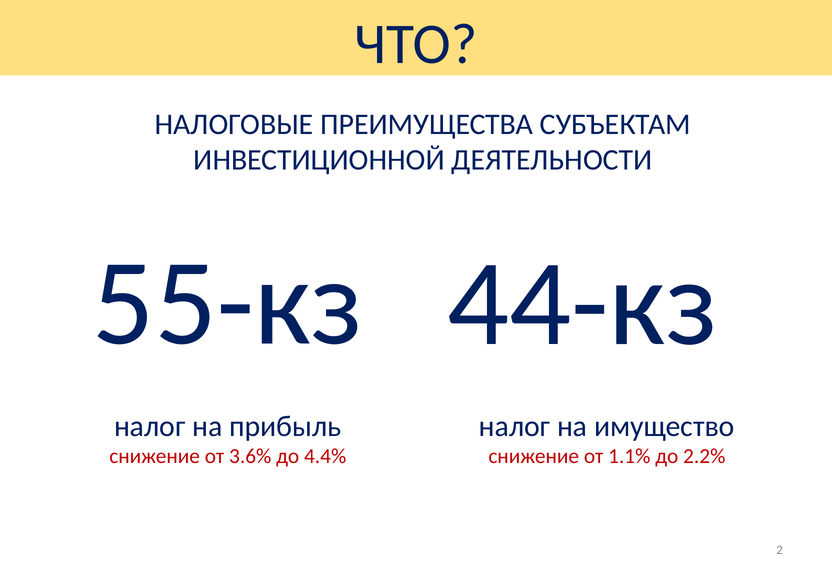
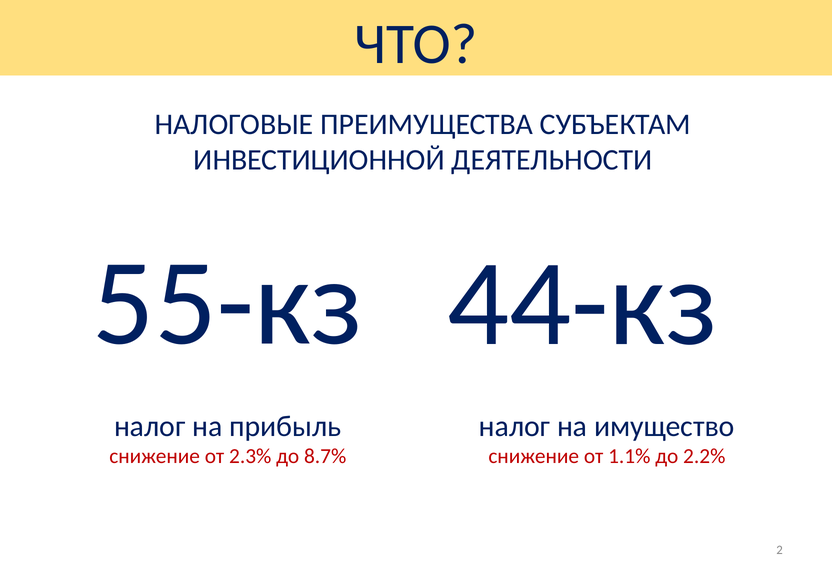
3.6%: 3.6% -> 2.3% (250, 456)
4.4%: 4.4% -> 8.7% (325, 456)
